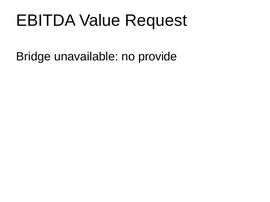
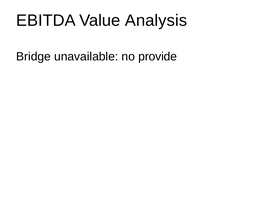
Request: Request -> Analysis (156, 20)
